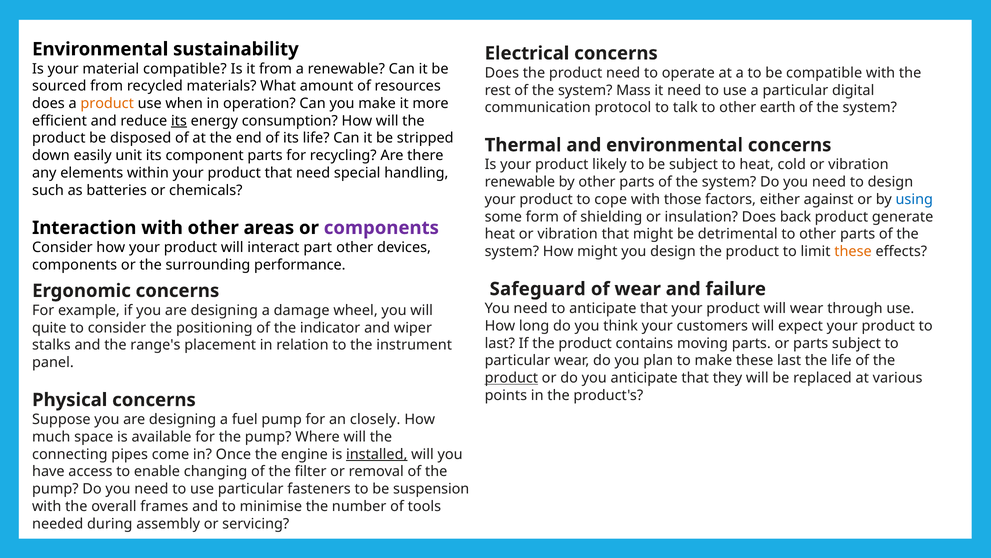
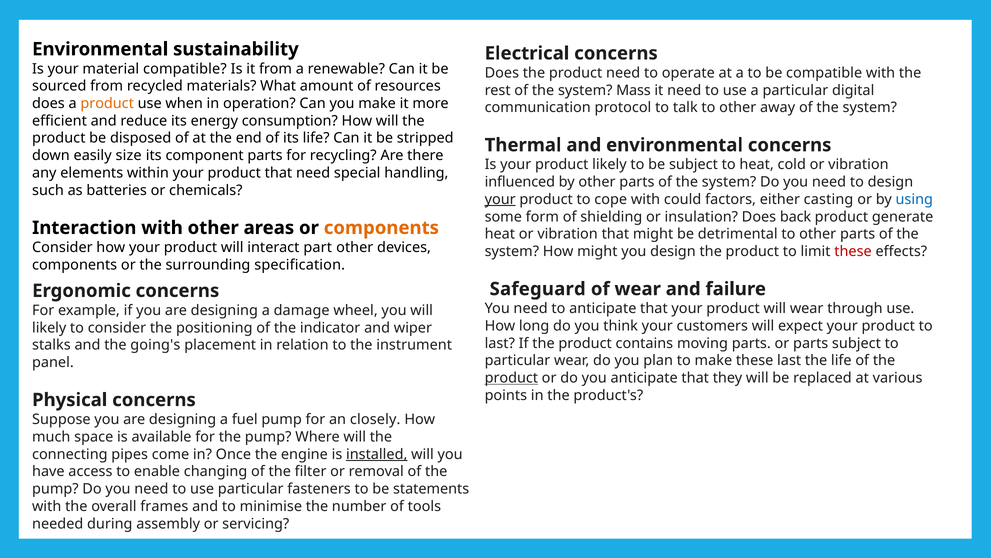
earth: earth -> away (778, 108)
its underline: present -> none (179, 121)
unit: unit -> size (129, 155)
renewable: renewable -> influenced (520, 182)
your underline: none -> present (500, 199)
those: those -> could (683, 199)
against: against -> casting (829, 199)
components colour: purple -> orange (381, 228)
these colour: orange -> red (853, 251)
performance: performance -> specification (300, 264)
quite: quite -> likely (49, 327)
range's: range's -> going's (155, 345)
suspension: suspension -> statements (431, 489)
